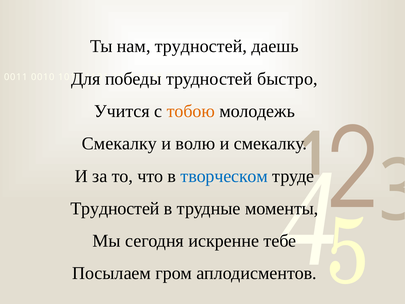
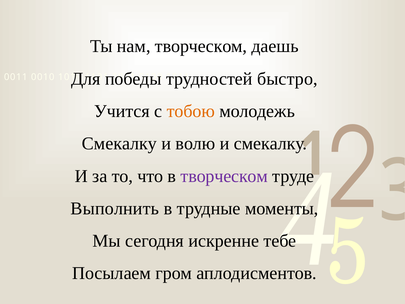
нам трудностей: трудностей -> творческом (201, 46)
творческом colour: blue -> purple (224, 176)
Трудностей: Трудностей -> Выполнить (115, 208)
